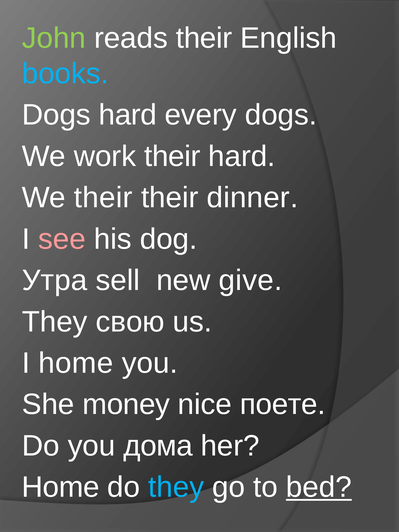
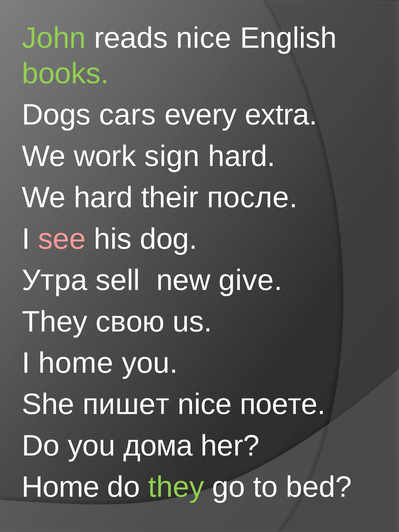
reads their: their -> nice (204, 38)
books colour: light blue -> light green (65, 74)
Dogs hard: hard -> cars (127, 115)
every dogs: dogs -> extra (281, 115)
work their: their -> sign (172, 156)
We their: their -> hard (103, 198)
dinner: dinner -> после (252, 198)
money: money -> пишет (126, 404)
they colour: light blue -> light green (176, 487)
bed underline: present -> none (319, 487)
